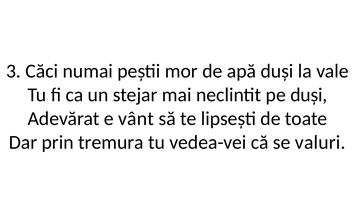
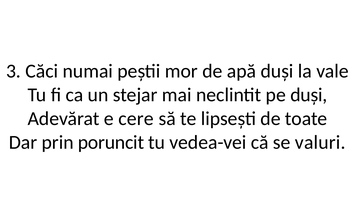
vânt: vânt -> cere (136, 118)
tremura: tremura -> poruncit (111, 142)
